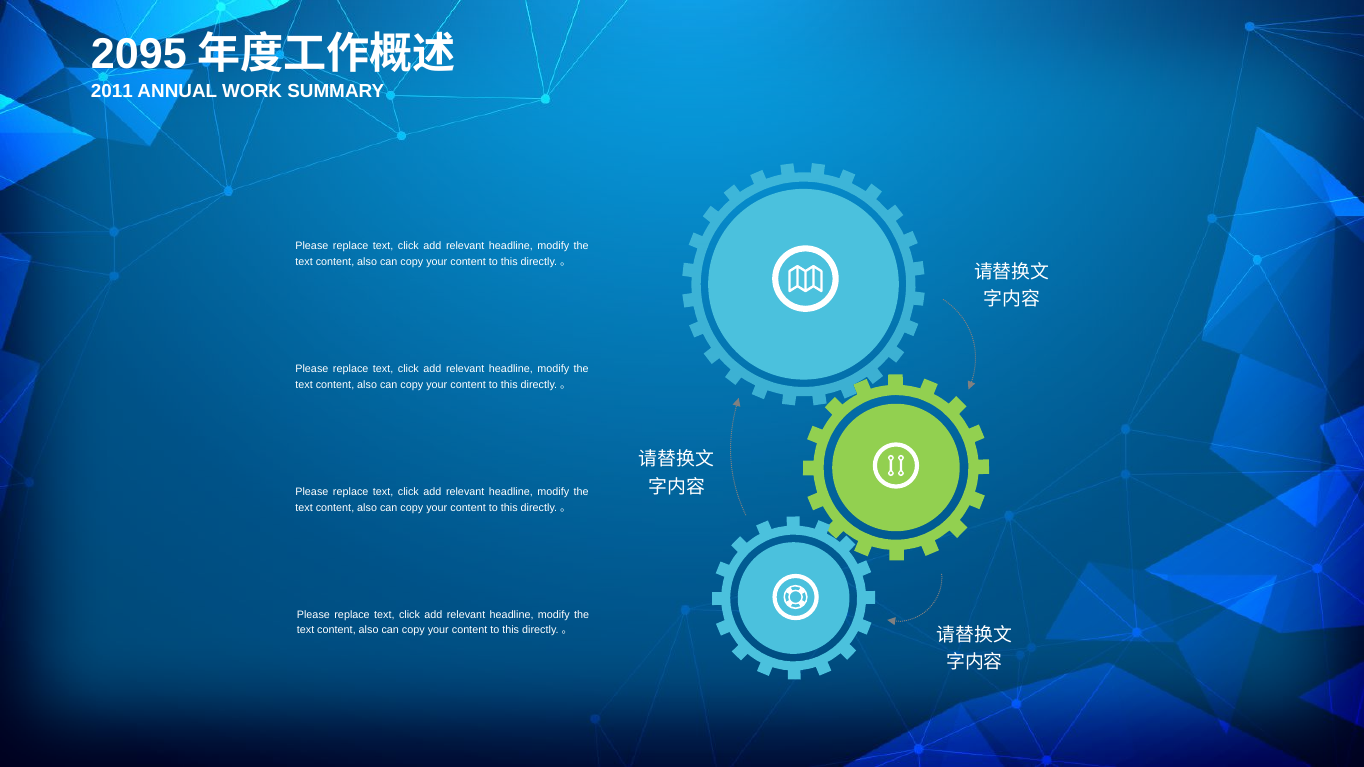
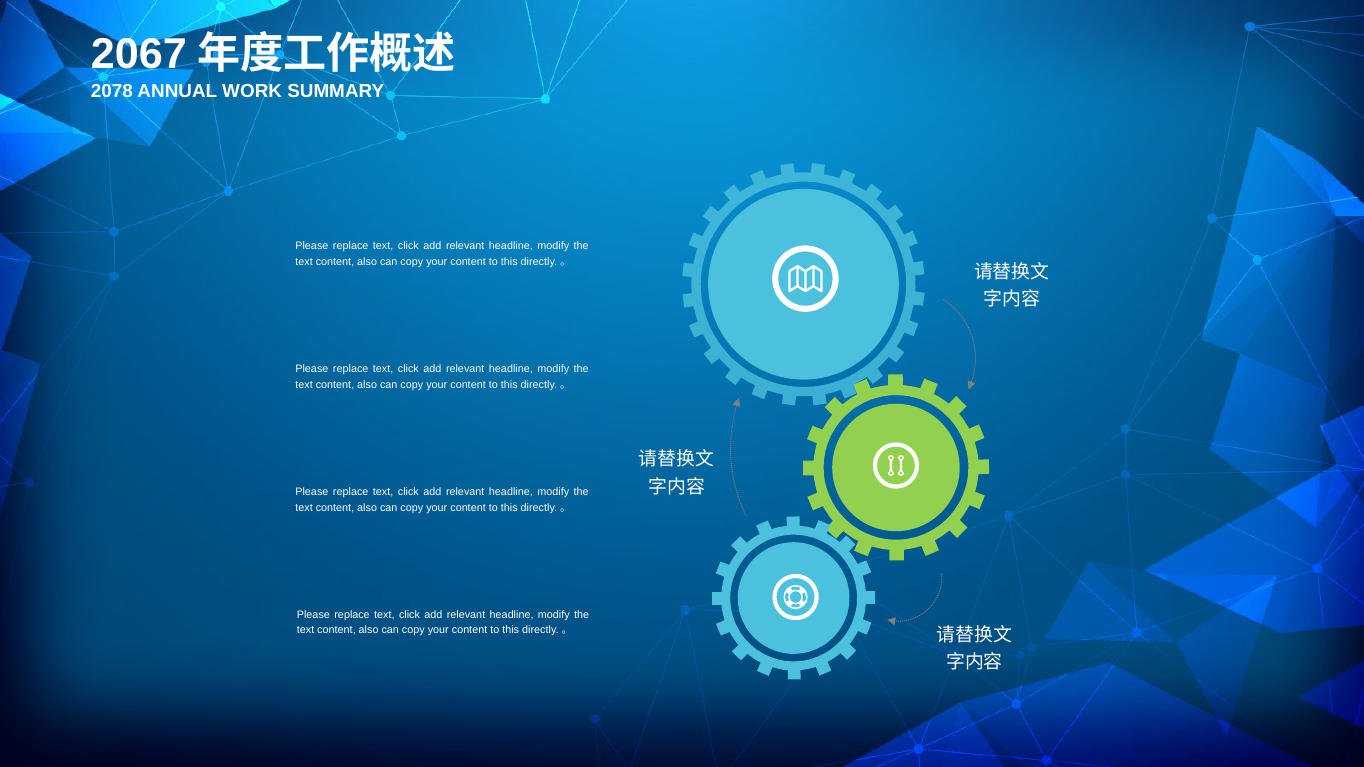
2095: 2095 -> 2067 (139, 54)
2011: 2011 -> 2078 (112, 92)
